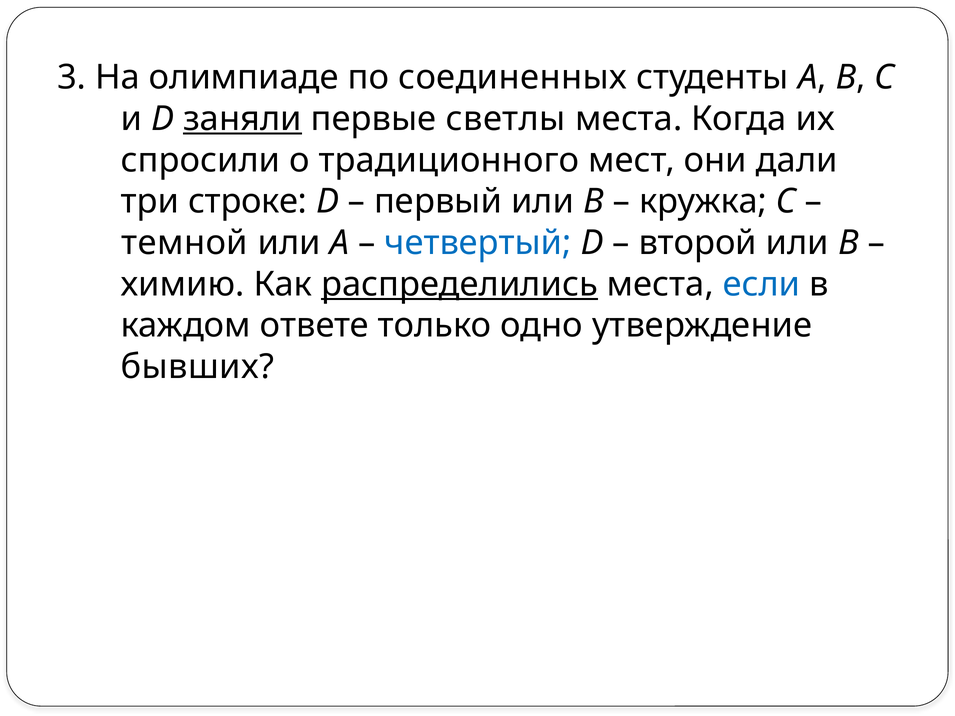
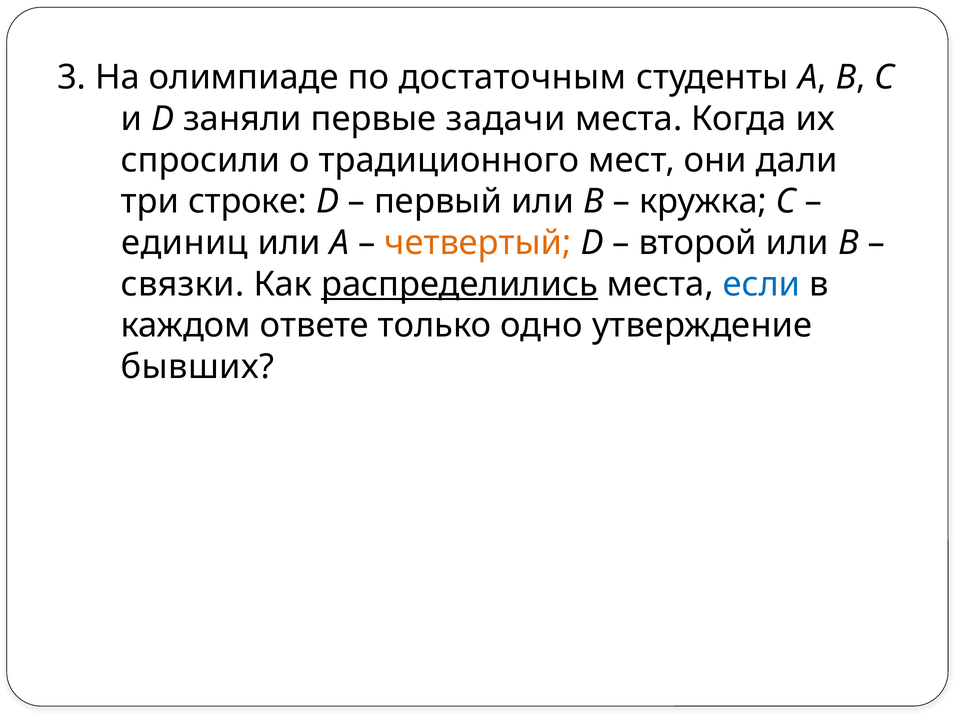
соединенных: соединенных -> достаточным (512, 78)
заняли underline: present -> none (242, 119)
светлы: светлы -> задачи (506, 119)
темной: темной -> единиц (185, 243)
четвертый colour: blue -> orange (478, 243)
химию: химию -> связки (183, 284)
